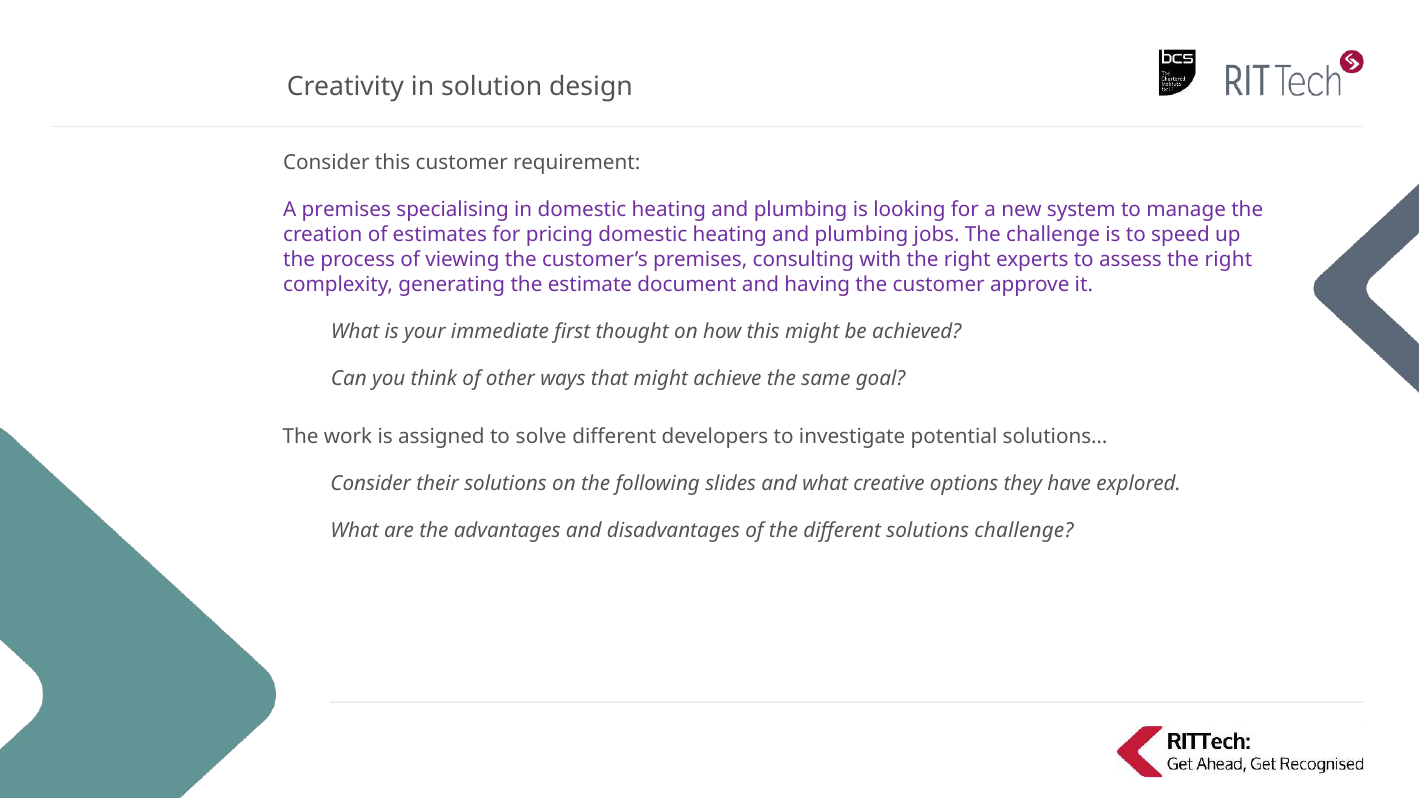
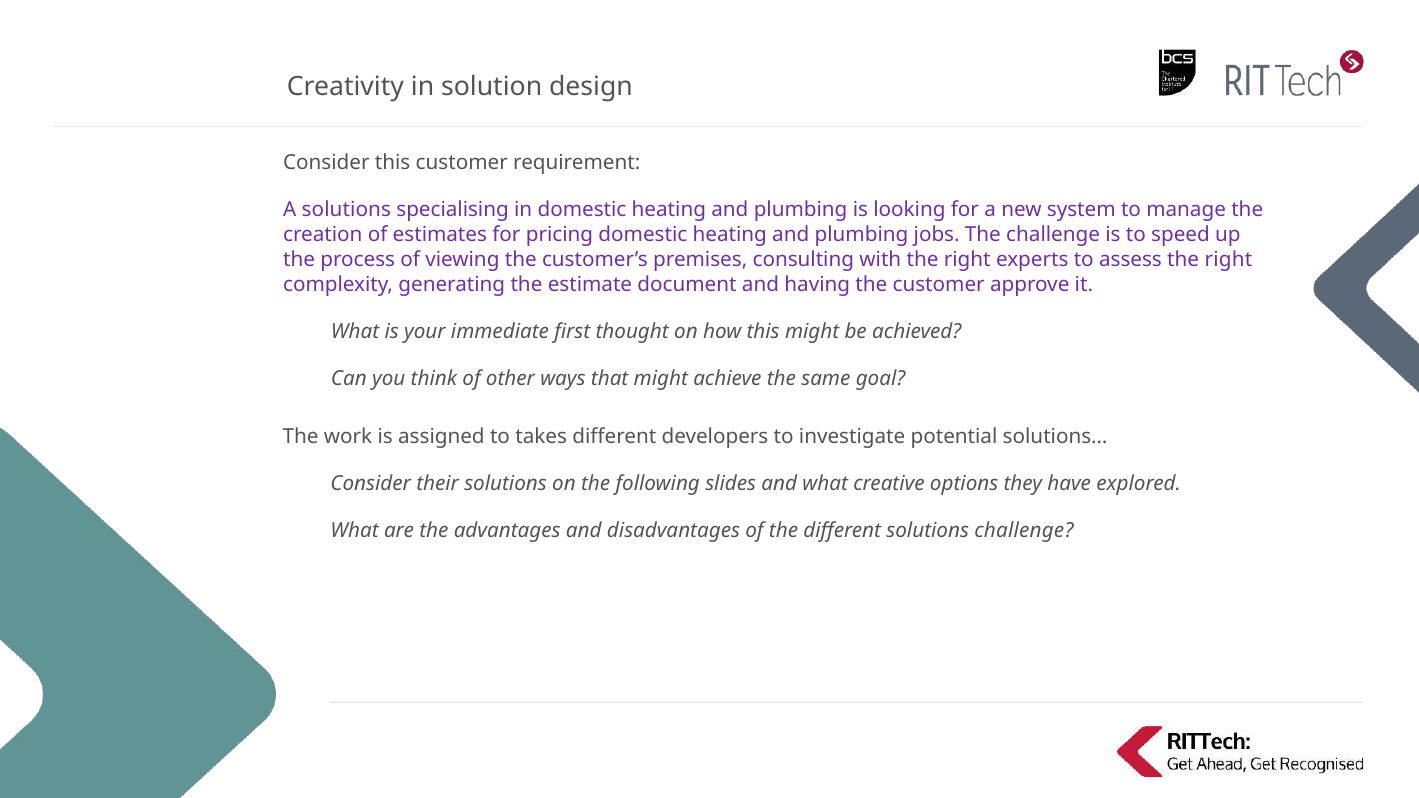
A premises: premises -> solutions (346, 210)
solve: solve -> takes (541, 437)
